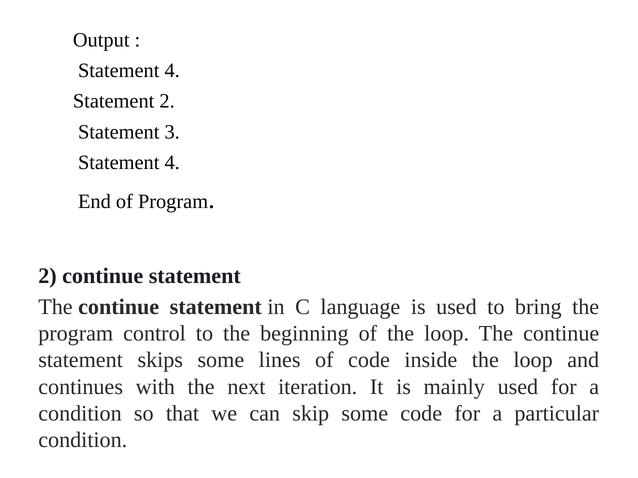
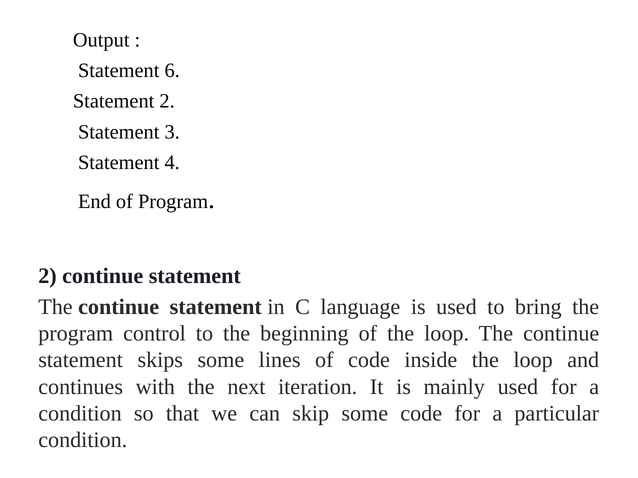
4: 4 -> 6 (172, 71)
